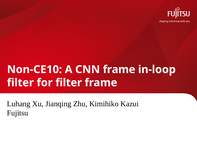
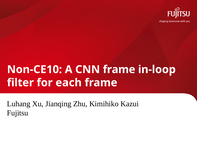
for filter: filter -> each (69, 83)
